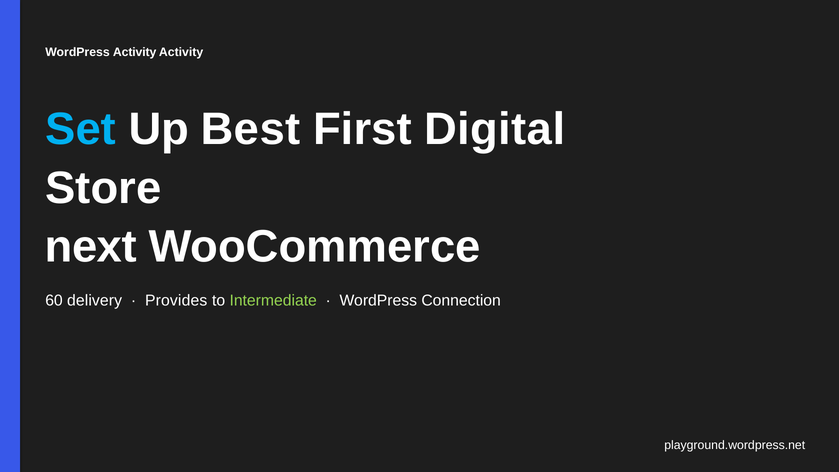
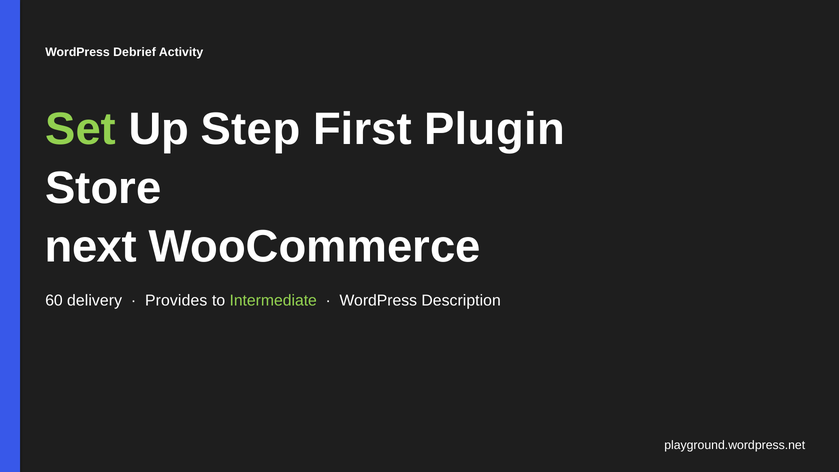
WordPress Activity: Activity -> Debrief (135, 52)
Set colour: light blue -> light green (81, 129)
Best: Best -> Step (251, 129)
Digital: Digital -> Plugin (495, 129)
Connection: Connection -> Description (461, 301)
